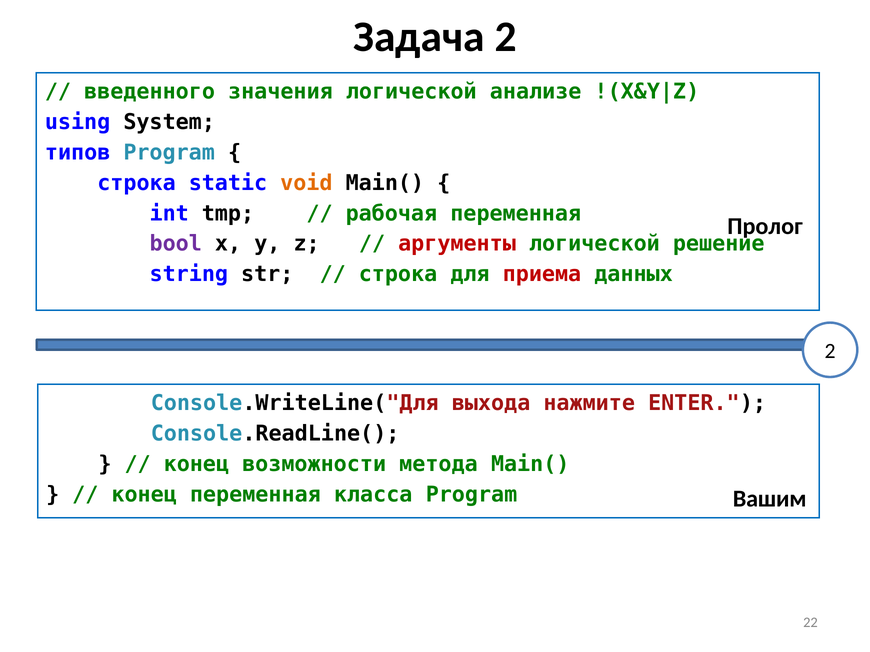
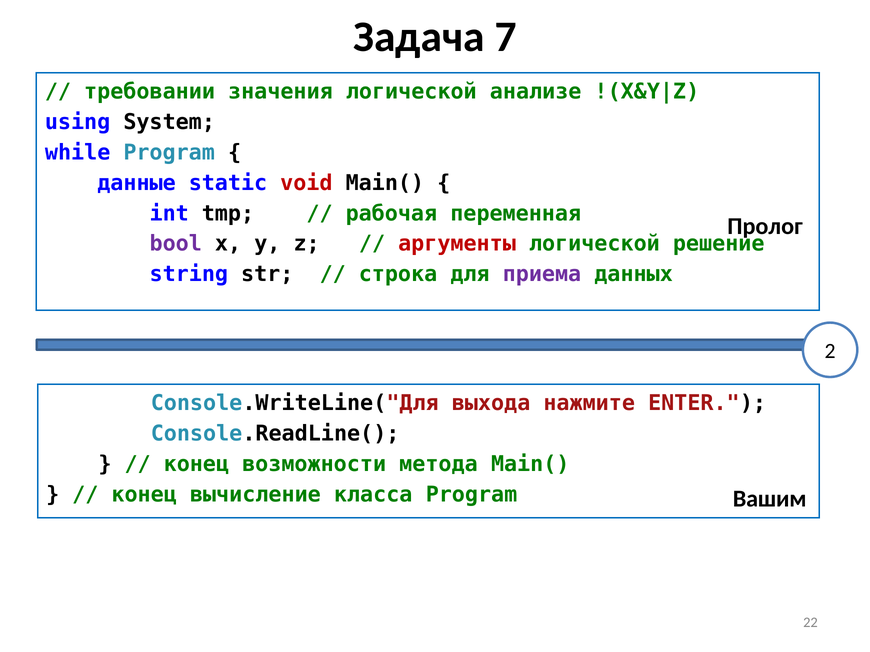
Задача 2: 2 -> 7 (506, 37)
введенного: введенного -> требовании (150, 92)
типов: типов -> while (78, 153)
строка: строка -> данные (137, 183)
void colour: orange -> red (306, 183)
приема colour: red -> purple (542, 274)
конец переменная: переменная -> вычисление (255, 495)
